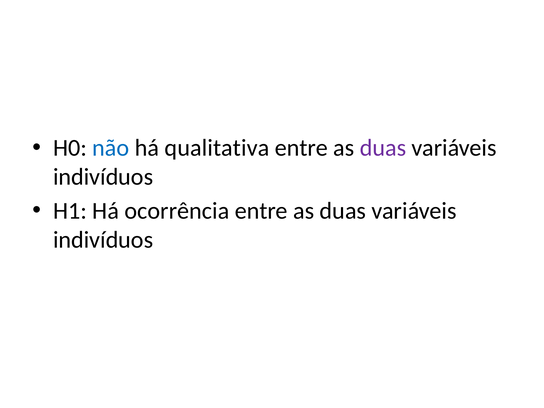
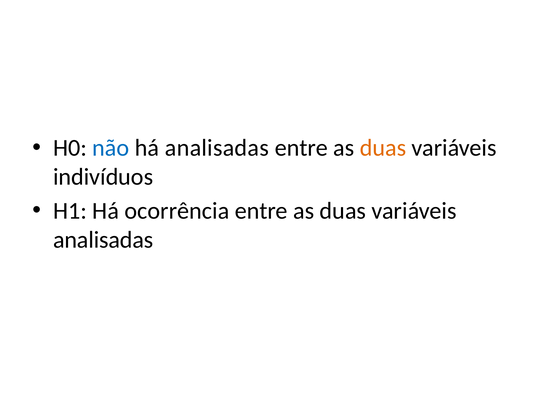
há qualitativa: qualitativa -> analisadas (217, 148)
duas colour: purple -> orange (383, 148)
indivíduos: indivíduos -> analisadas (103, 240)
